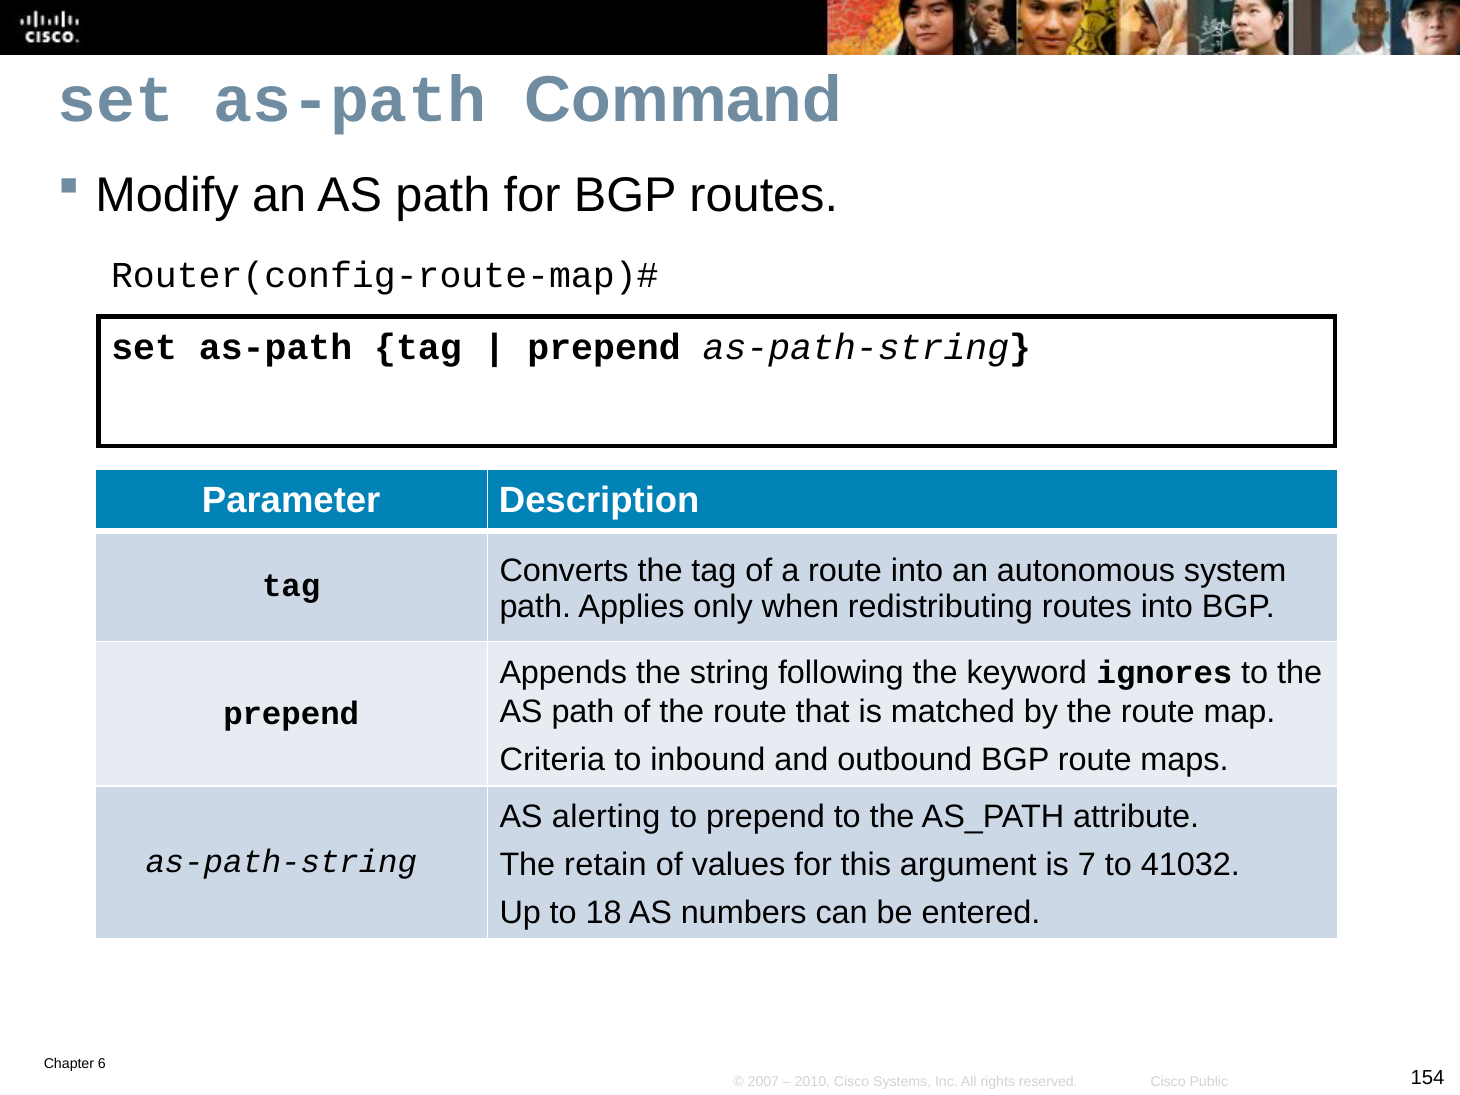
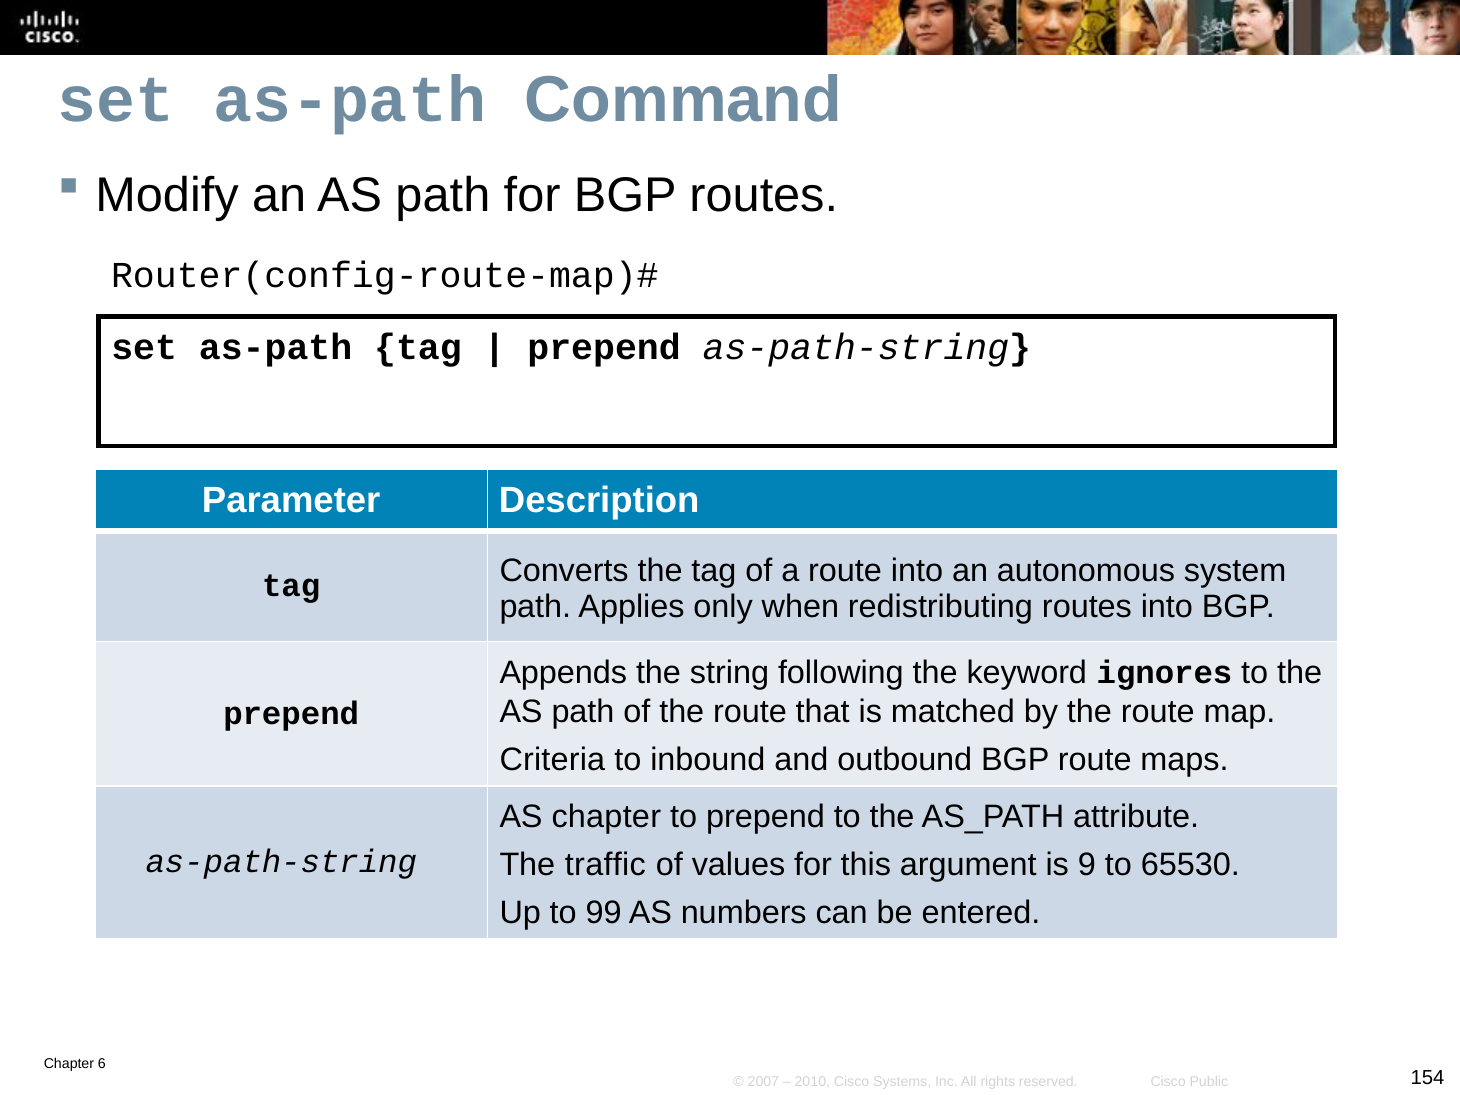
AS alerting: alerting -> chapter (606, 817)
retain: retain -> traffic (605, 865)
7: 7 -> 9 (1087, 865)
41032: 41032 -> 65530 (1190, 865)
18: 18 -> 99 (604, 913)
